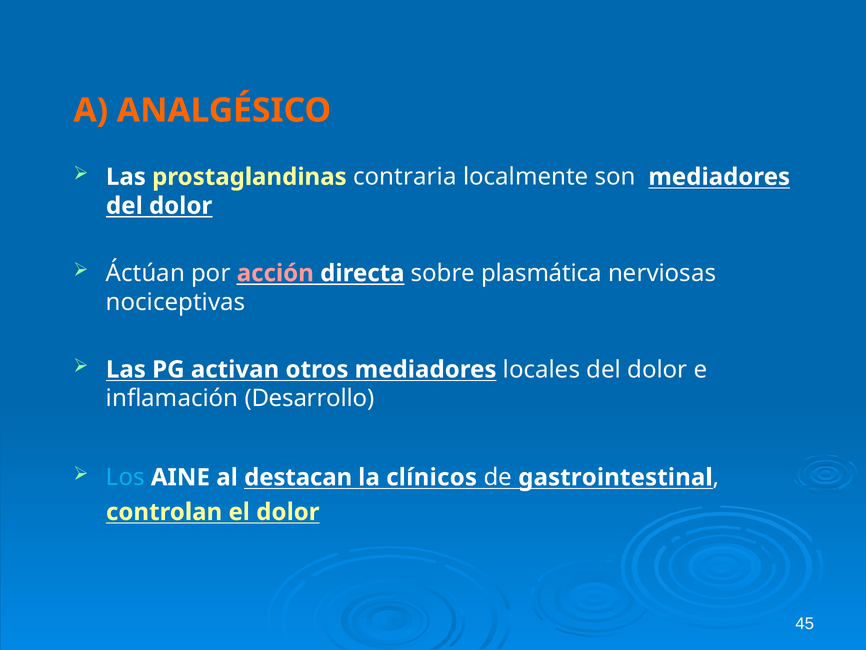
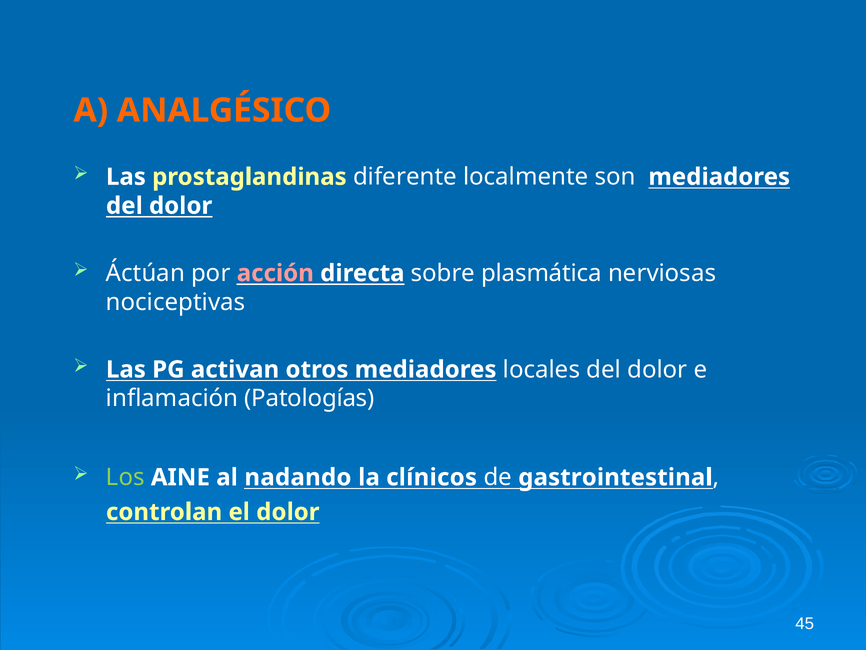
contraria: contraria -> diferente (405, 177)
Desarrollo: Desarrollo -> Patologías (309, 398)
Los colour: light blue -> light green (125, 477)
destacan: destacan -> nadando (298, 477)
